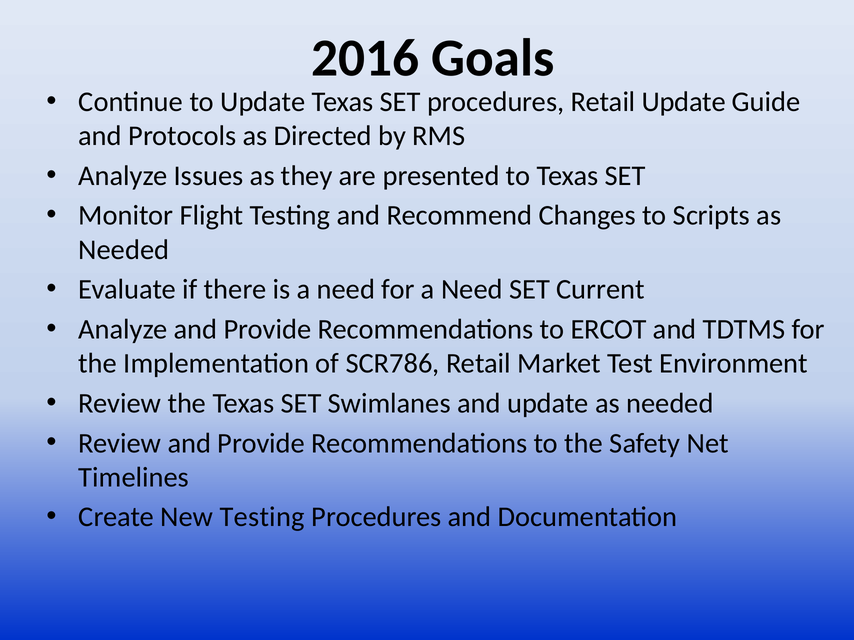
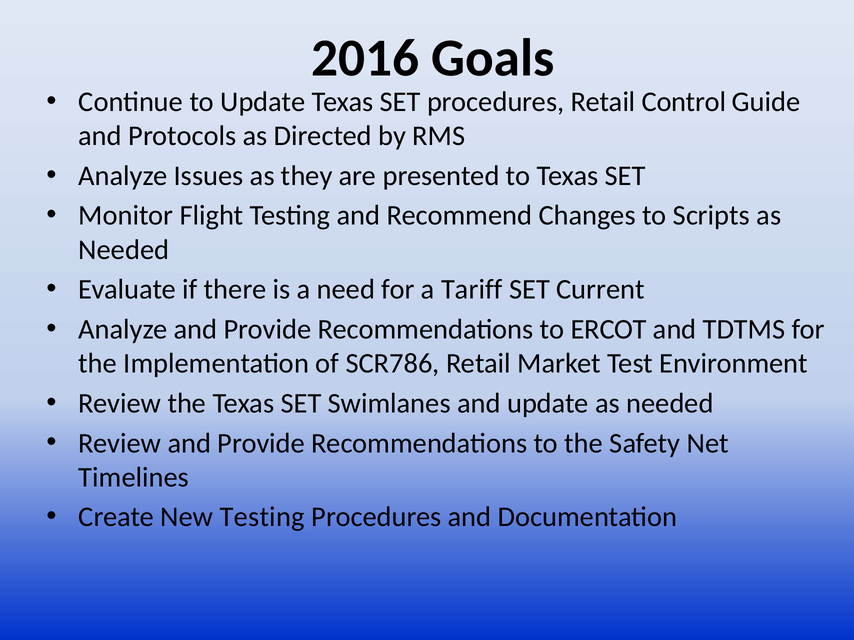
Retail Update: Update -> Control (684, 102)
for a Need: Need -> Tariff (472, 290)
